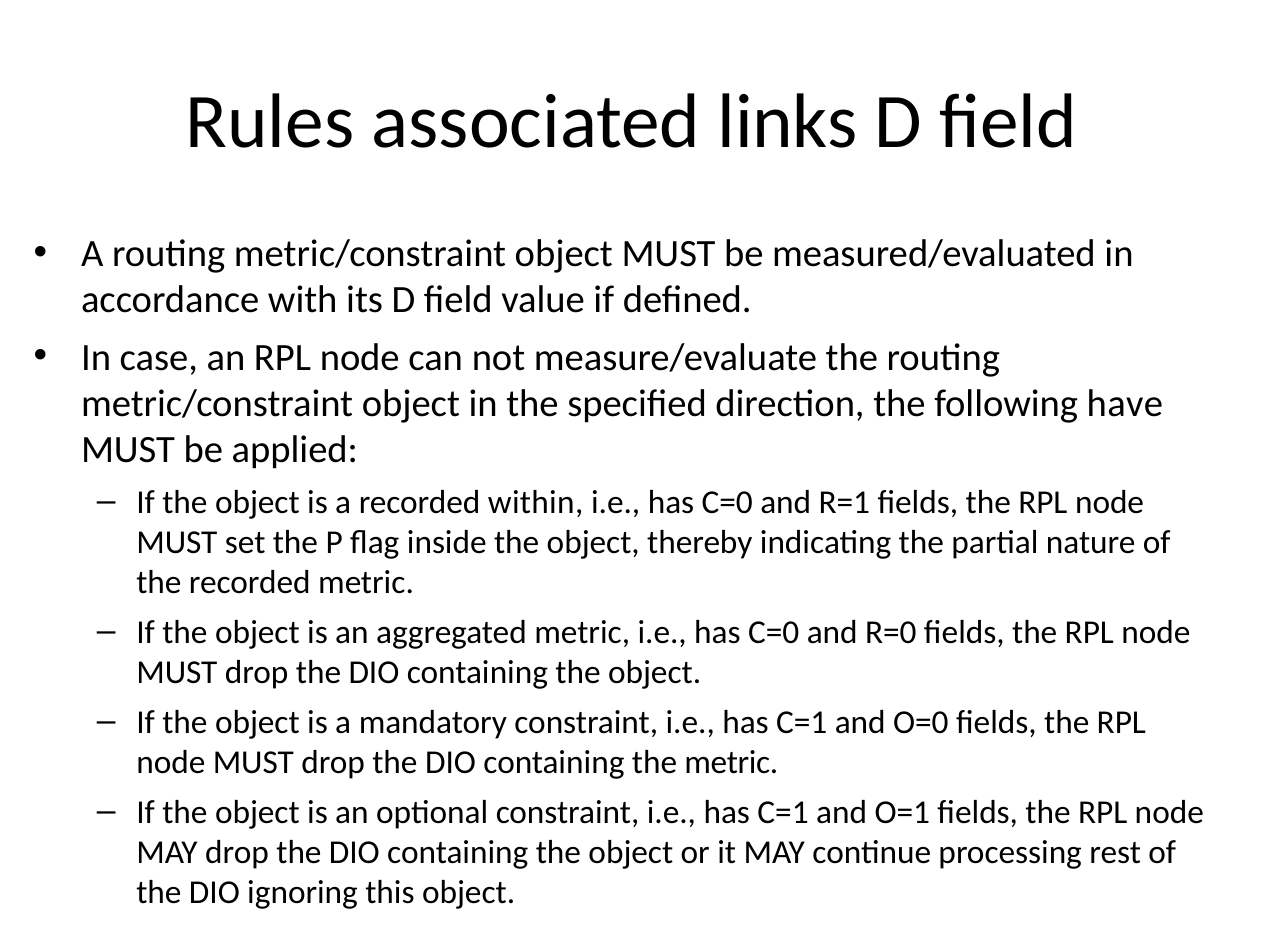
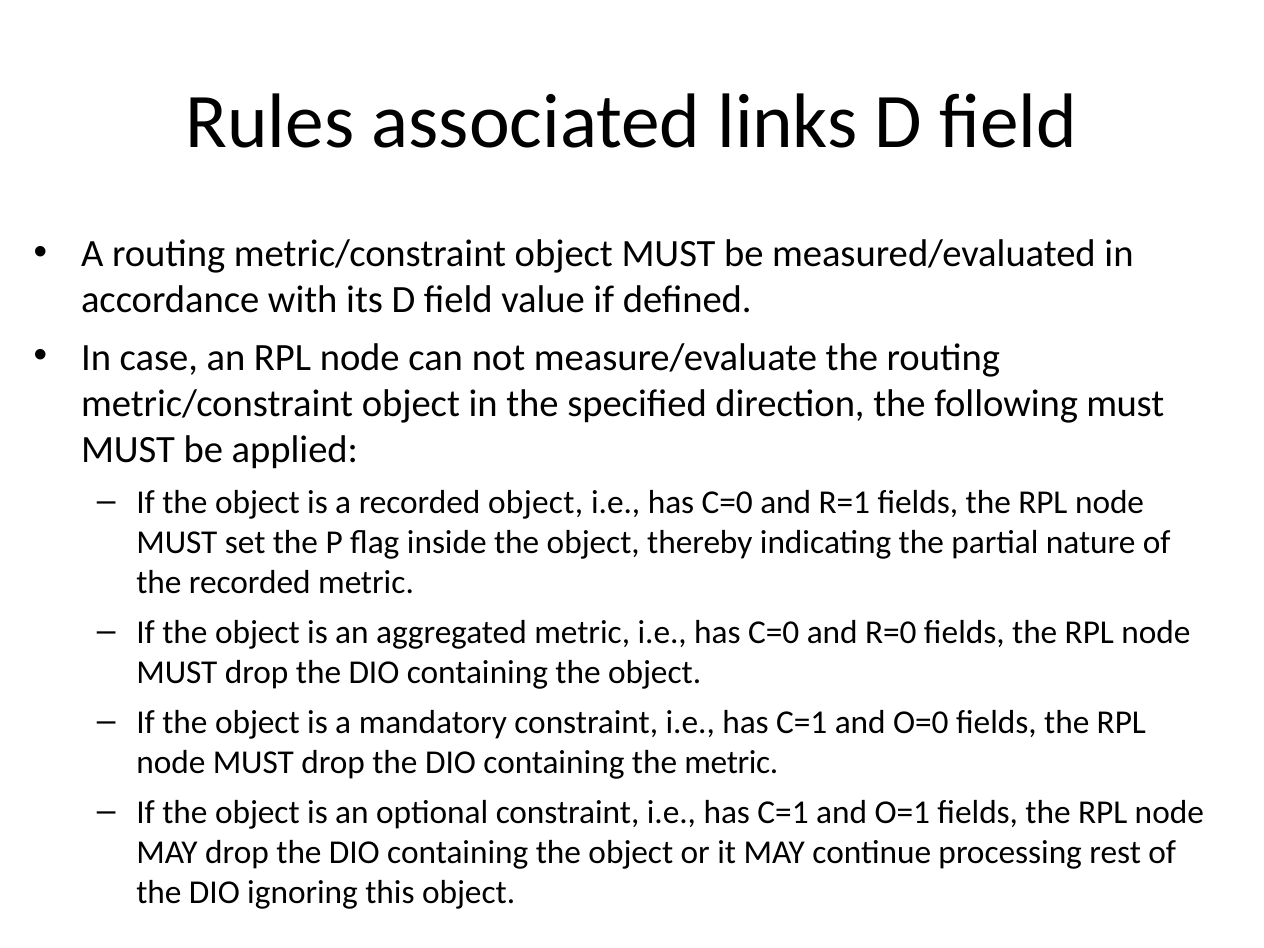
following have: have -> must (1125, 404)
recorded within: within -> object (536, 503)
